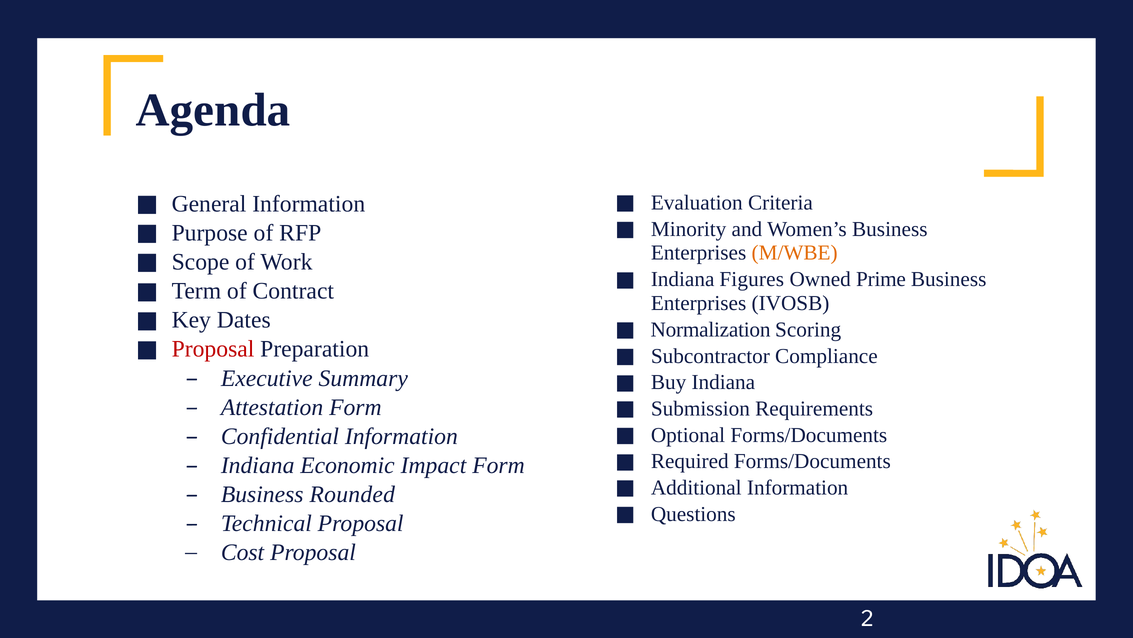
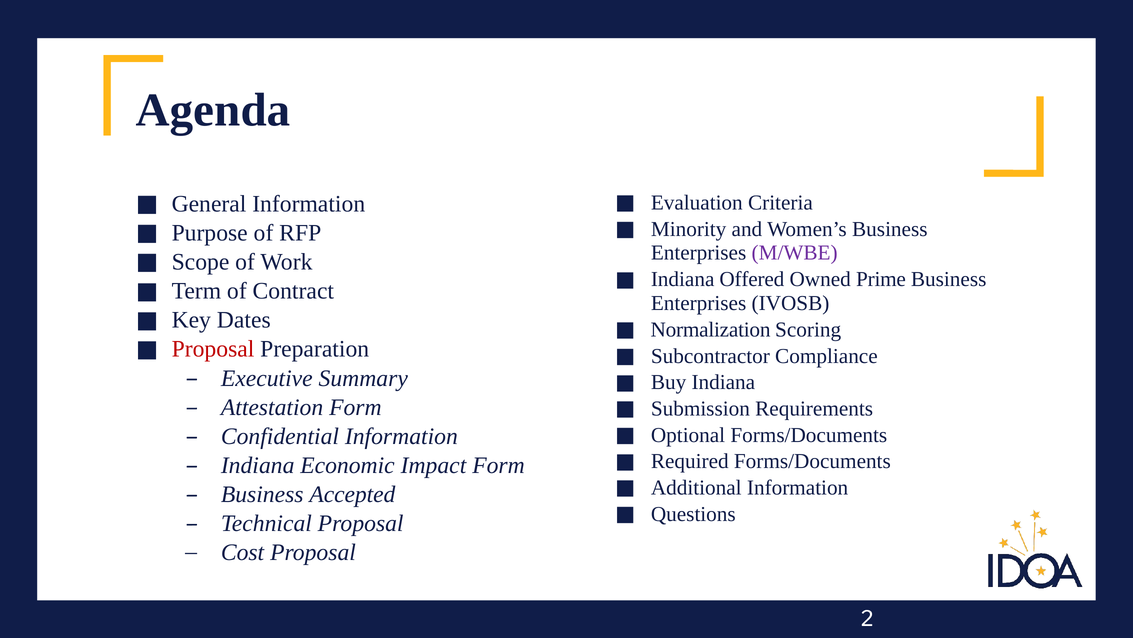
M/WBE colour: orange -> purple (795, 253)
Figures: Figures -> Offered (752, 279)
Rounded: Rounded -> Accepted (352, 494)
